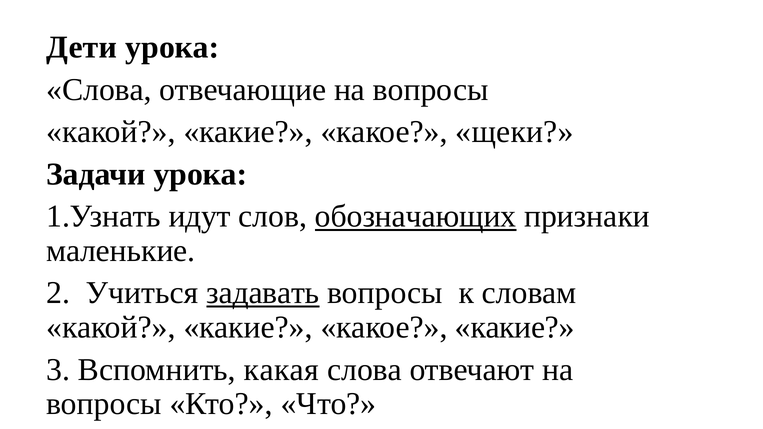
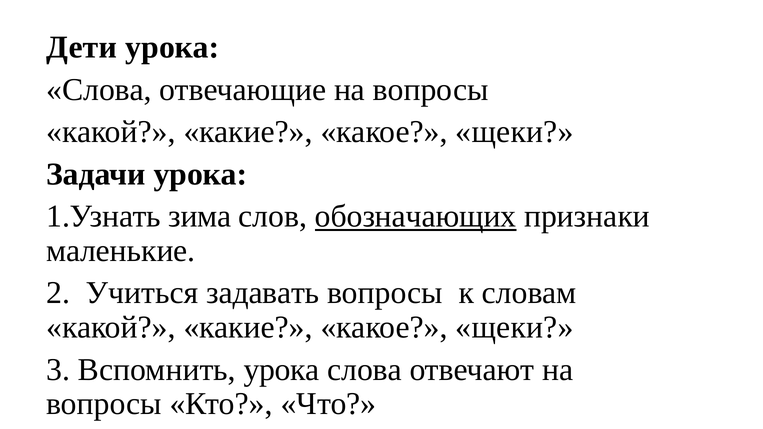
идут: идут -> зима (200, 216)
задавать underline: present -> none (263, 293)
какие: какие -> щеки (515, 327)
Вспомнить какая: какая -> урока (282, 370)
